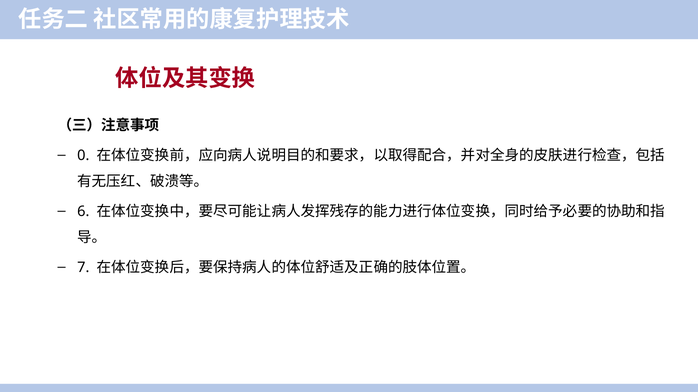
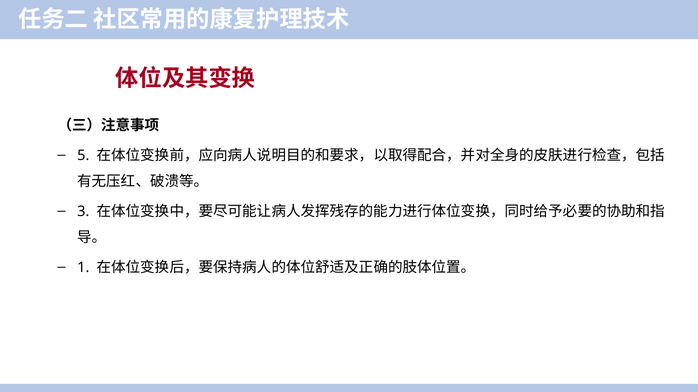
0: 0 -> 5 (83, 156)
6: 6 -> 3 (83, 212)
7: 7 -> 1 (83, 268)
